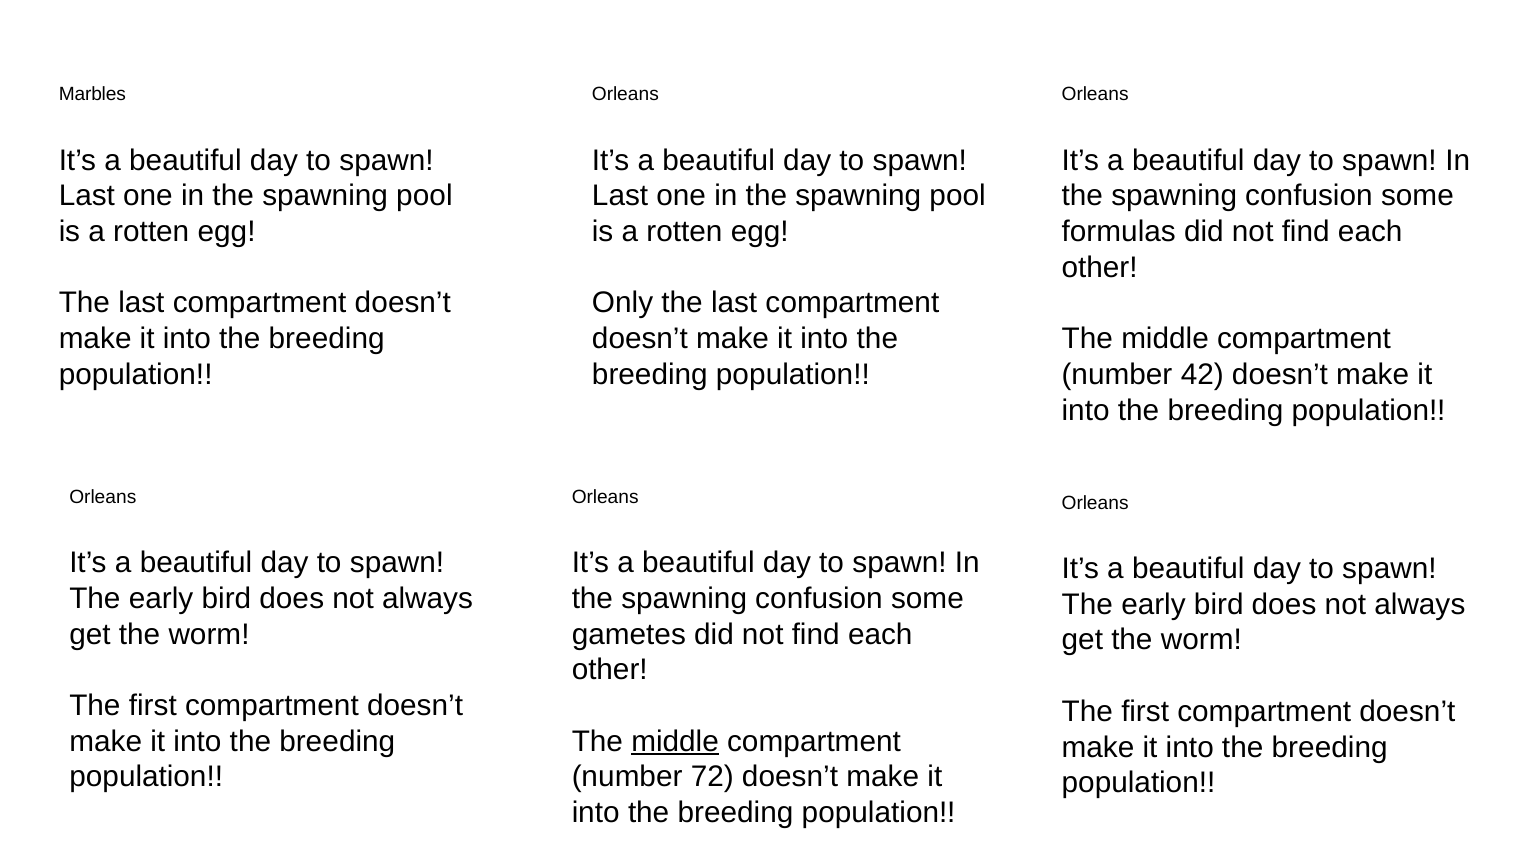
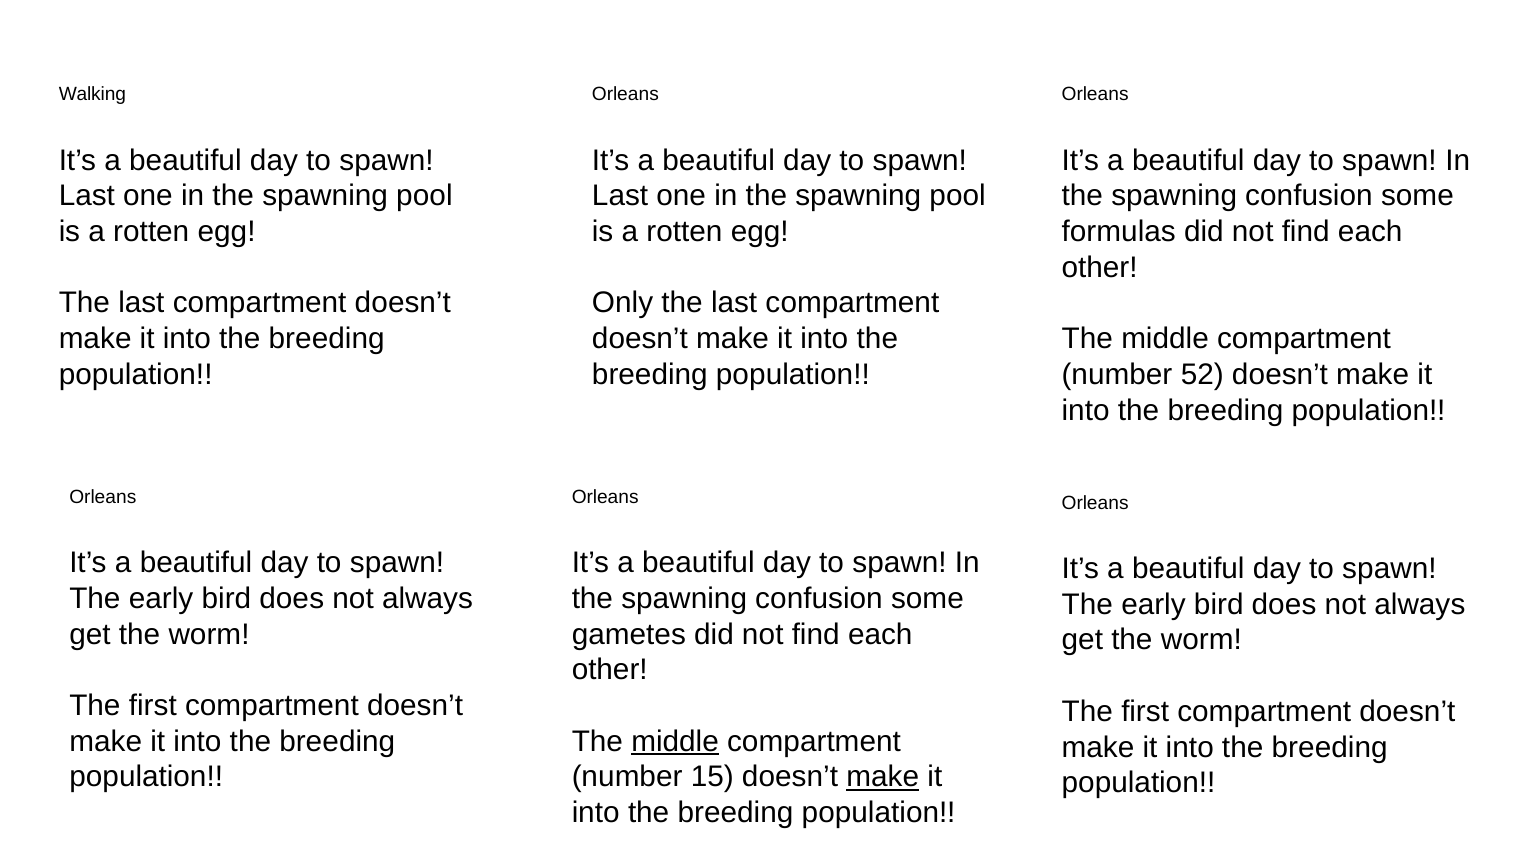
Marbles: Marbles -> Walking (92, 95)
42: 42 -> 52 (1202, 375)
72: 72 -> 15 (712, 777)
make underline: none -> present (883, 777)
